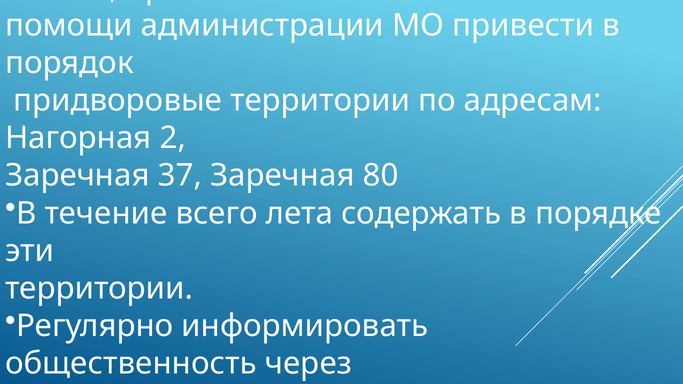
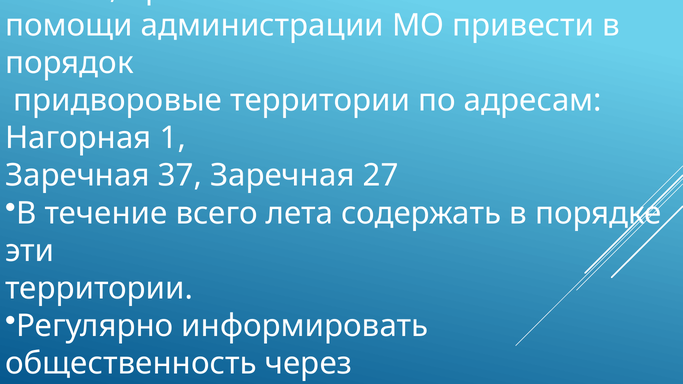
2: 2 -> 1 (173, 138)
80: 80 -> 27 (381, 176)
